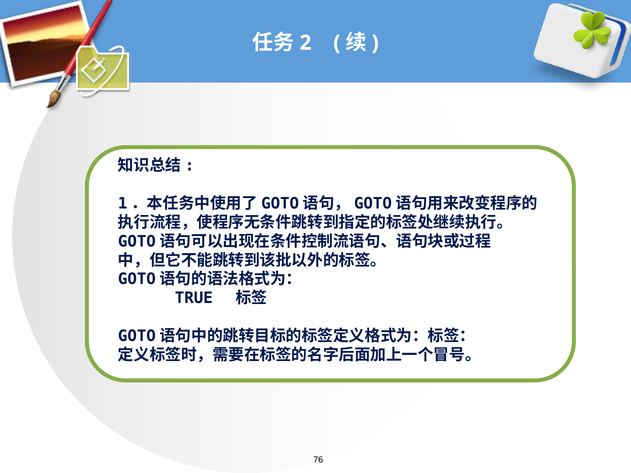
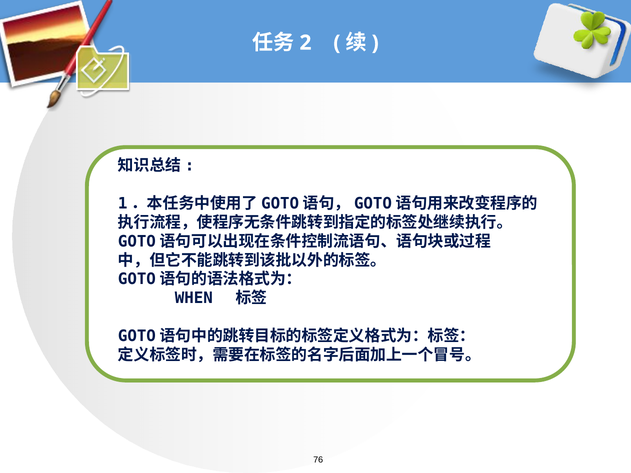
TRUE: TRUE -> WHEN (194, 298)
